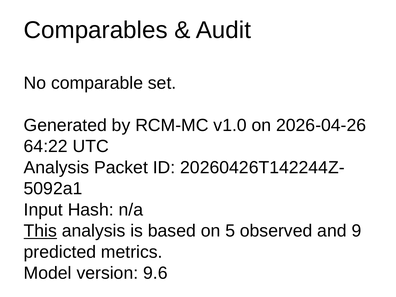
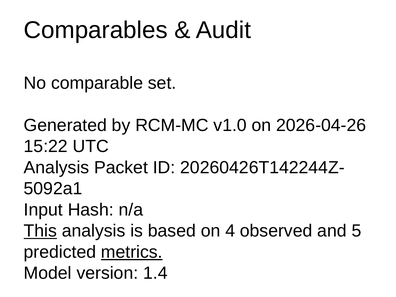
64:22: 64:22 -> 15:22 (46, 146)
5: 5 -> 4 (230, 231)
9: 9 -> 5 (356, 231)
metrics underline: none -> present (132, 252)
9.6: 9.6 -> 1.4 (155, 273)
